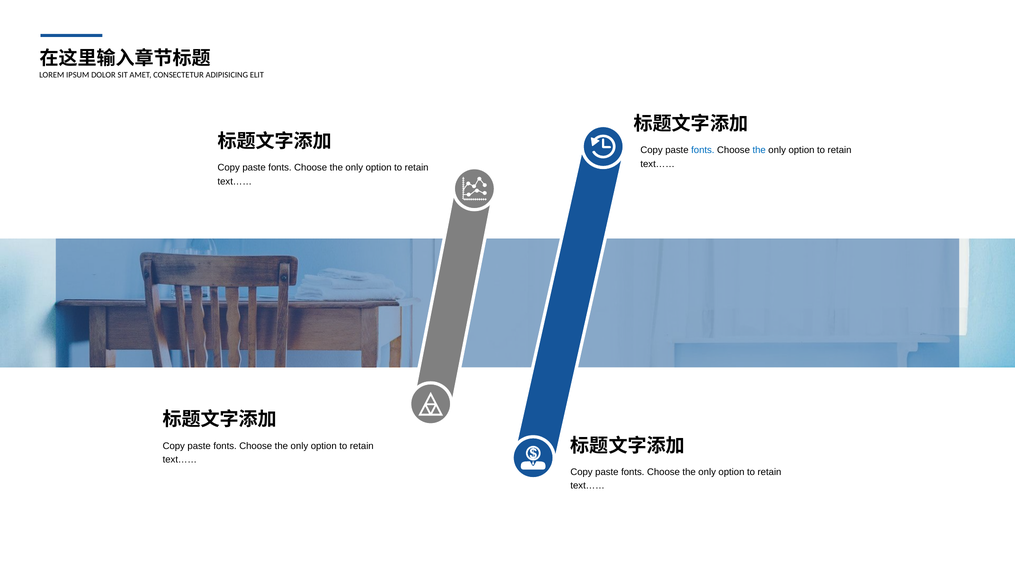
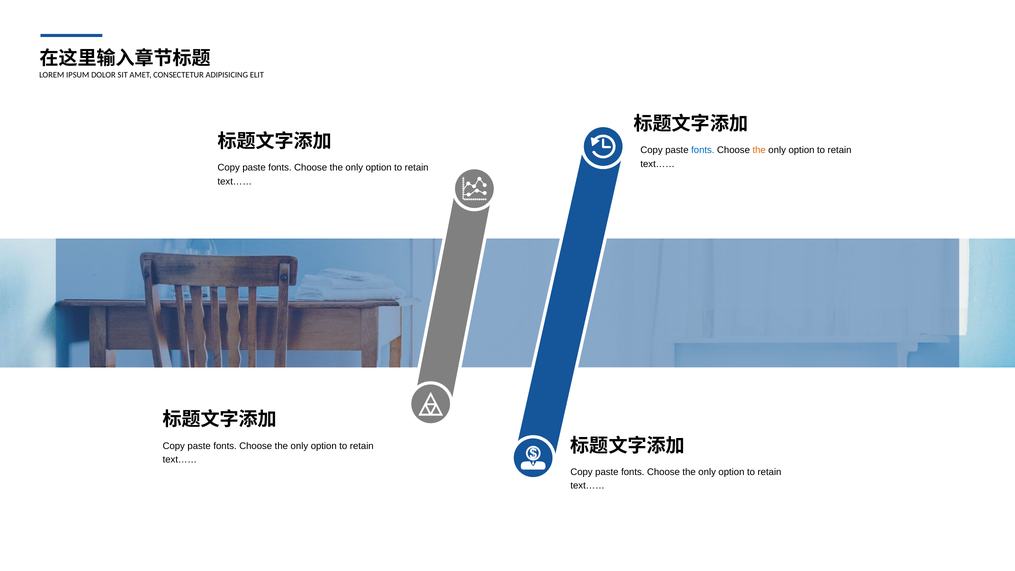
the colour: blue -> orange (759, 150)
